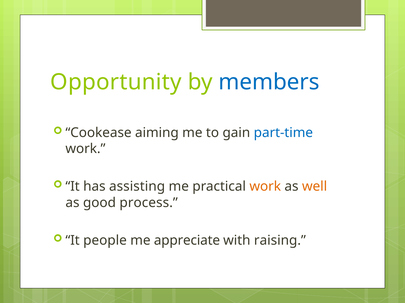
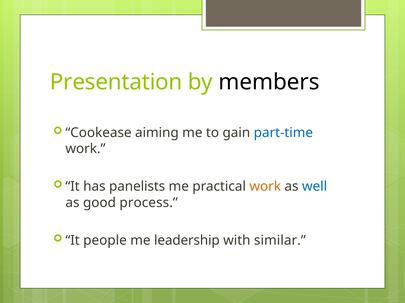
Opportunity: Opportunity -> Presentation (116, 82)
members colour: blue -> black (269, 82)
assisting: assisting -> panelists (137, 187)
well colour: orange -> blue (315, 187)
appreciate: appreciate -> leadership (187, 241)
raising: raising -> similar (280, 241)
